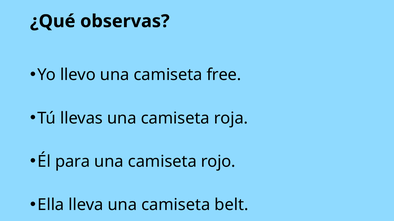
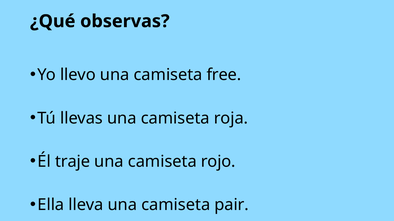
para: para -> traje (73, 162)
belt: belt -> pair (232, 205)
